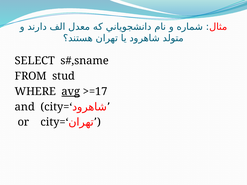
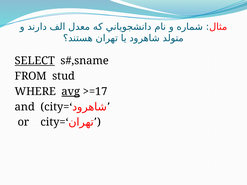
SELECT underline: none -> present (35, 61)
